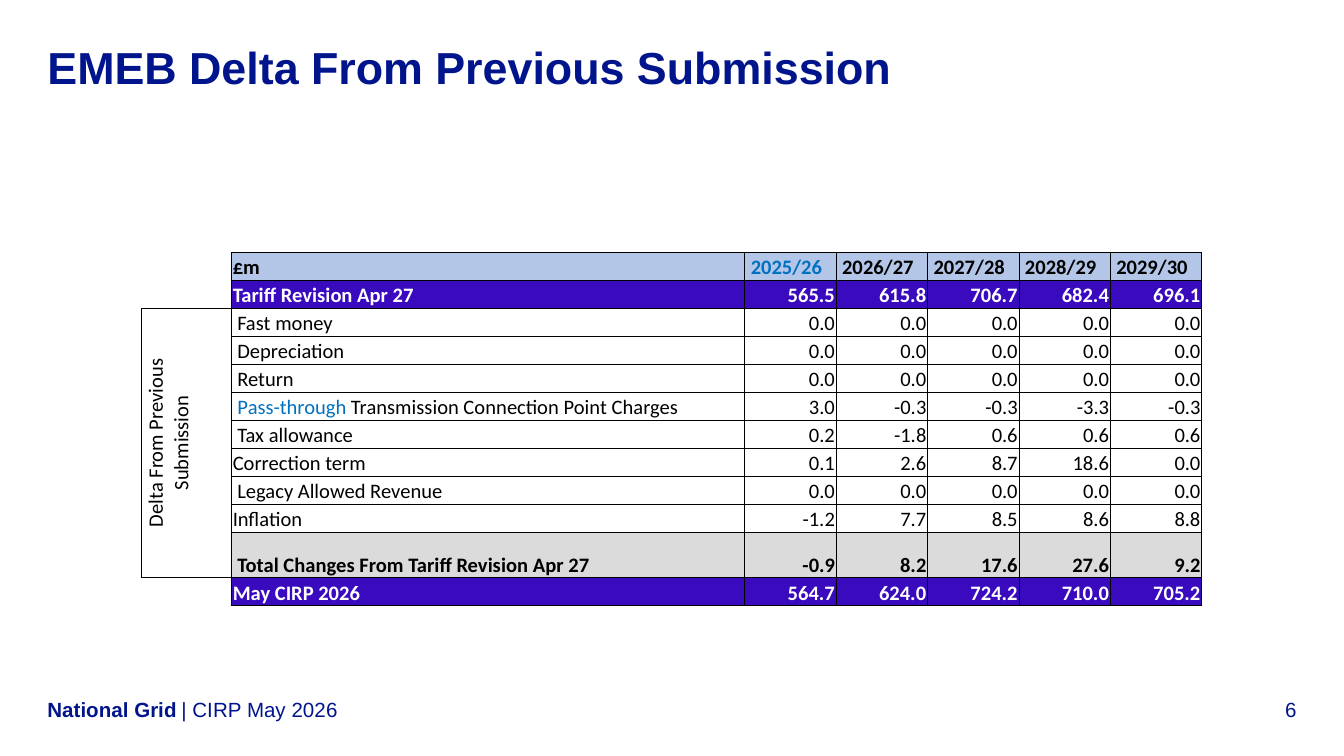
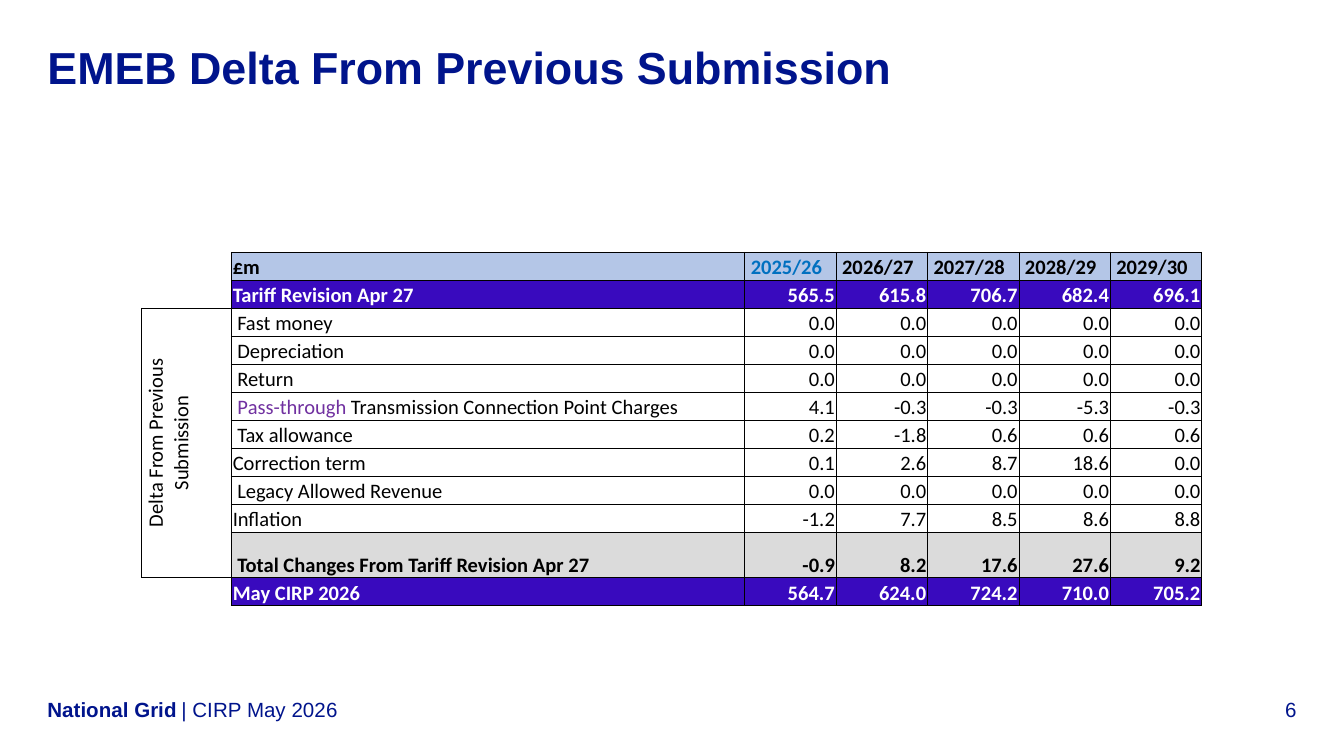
Pass-through colour: blue -> purple (292, 408)
3.0: 3.0 -> 4.1 (822, 408)
-3.3: -3.3 -> -5.3 (1093, 408)
